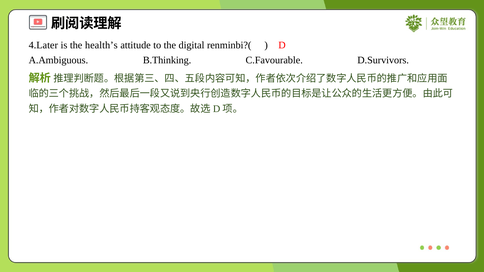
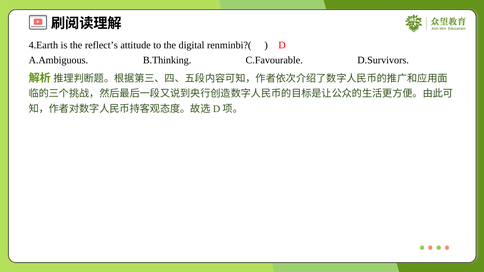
4.Later: 4.Later -> 4.Earth (43, 45)
health’s: health’s -> reflect’s (101, 45)
